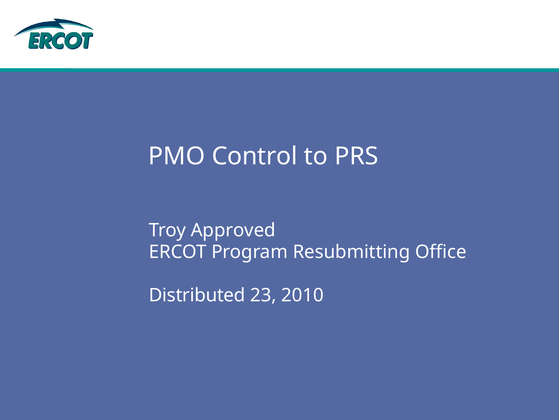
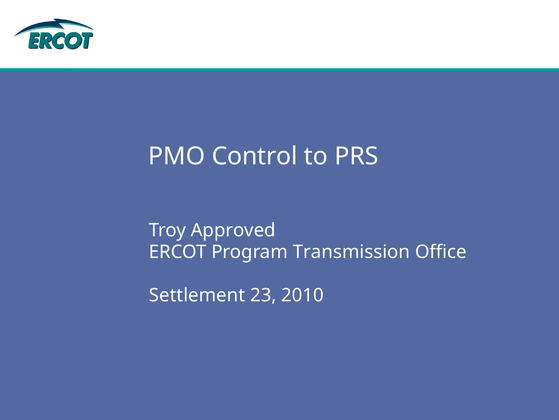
Resubmitting: Resubmitting -> Transmission (351, 251)
Distributed: Distributed -> Settlement (197, 295)
